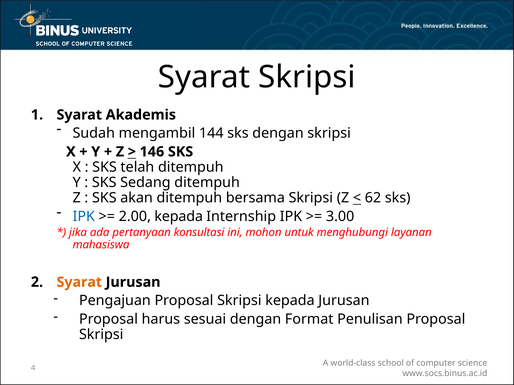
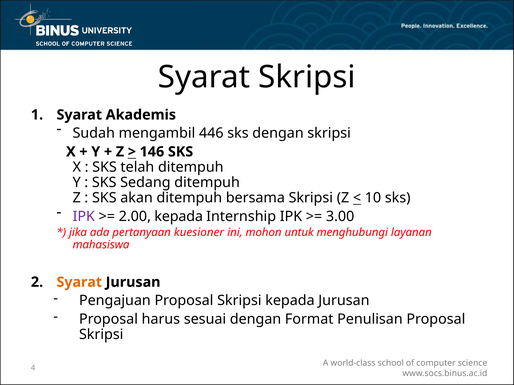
144: 144 -> 446 (211, 133)
62: 62 -> 10 (373, 198)
IPK colour: blue -> purple (84, 217)
konsultasi: konsultasi -> kuesioner (199, 233)
